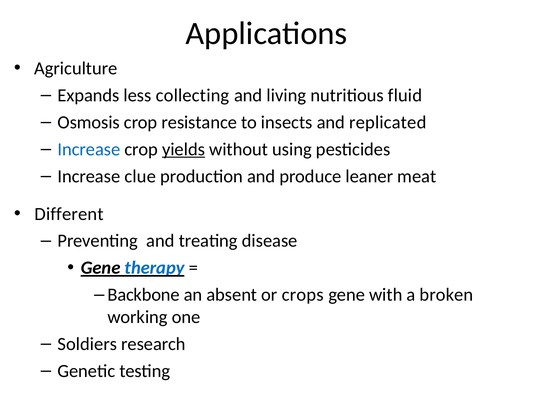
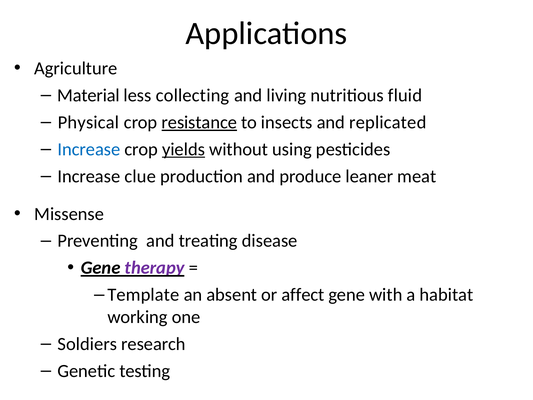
Expands: Expands -> Material (89, 95)
Osmosis: Osmosis -> Physical (89, 122)
resistance underline: none -> present (199, 122)
Different: Different -> Missense (69, 214)
therapy colour: blue -> purple (155, 268)
Backbone: Backbone -> Template (143, 295)
crops: crops -> affect (303, 295)
broken: broken -> habitat (446, 295)
